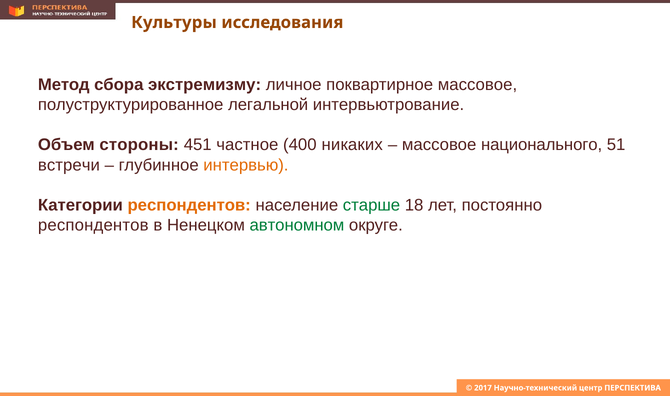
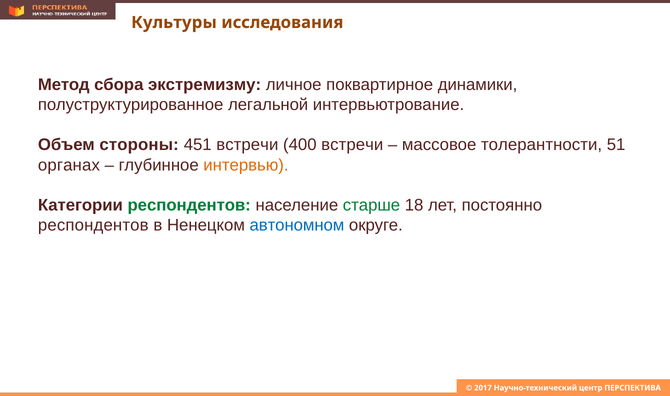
поквартирное массовое: массовое -> динамики (478, 84)
451 частное: частное -> встречи (247, 145)
400 никаких: никаких -> встречи (352, 145)
национального: национального -> толерантности (542, 145)
встречи: встречи -> органах (69, 165)
респондентов colour: orange -> green (189, 205)
автономном colour: green -> blue (297, 225)
